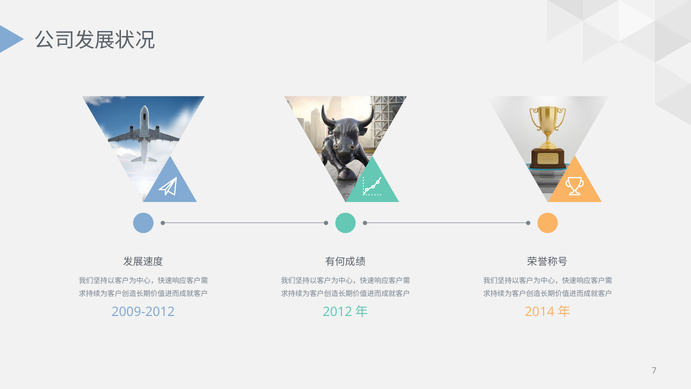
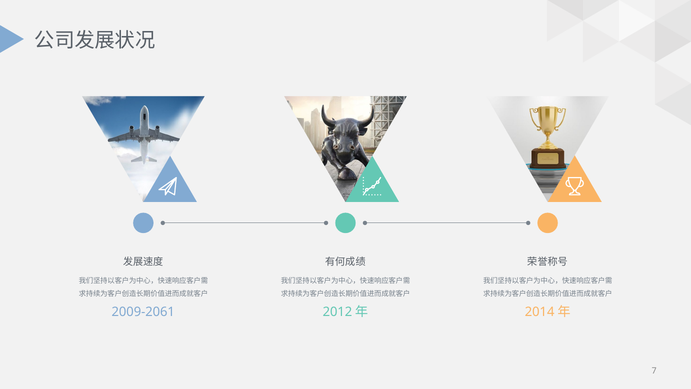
2009-2012: 2009-2012 -> 2009-2061 (143, 312)
